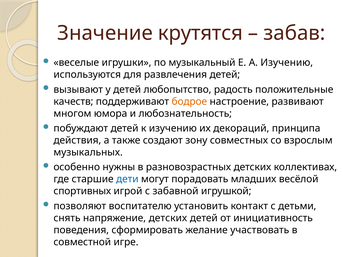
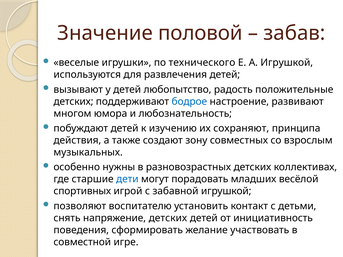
крутятся: крутятся -> половой (200, 33)
музыкальный: музыкальный -> технического (202, 63)
А Изучению: Изучению -> Игрушкой (287, 63)
качеств: качеств -> детских (73, 102)
бодрое colour: orange -> blue (189, 102)
декораций: декораций -> сохраняют (241, 128)
